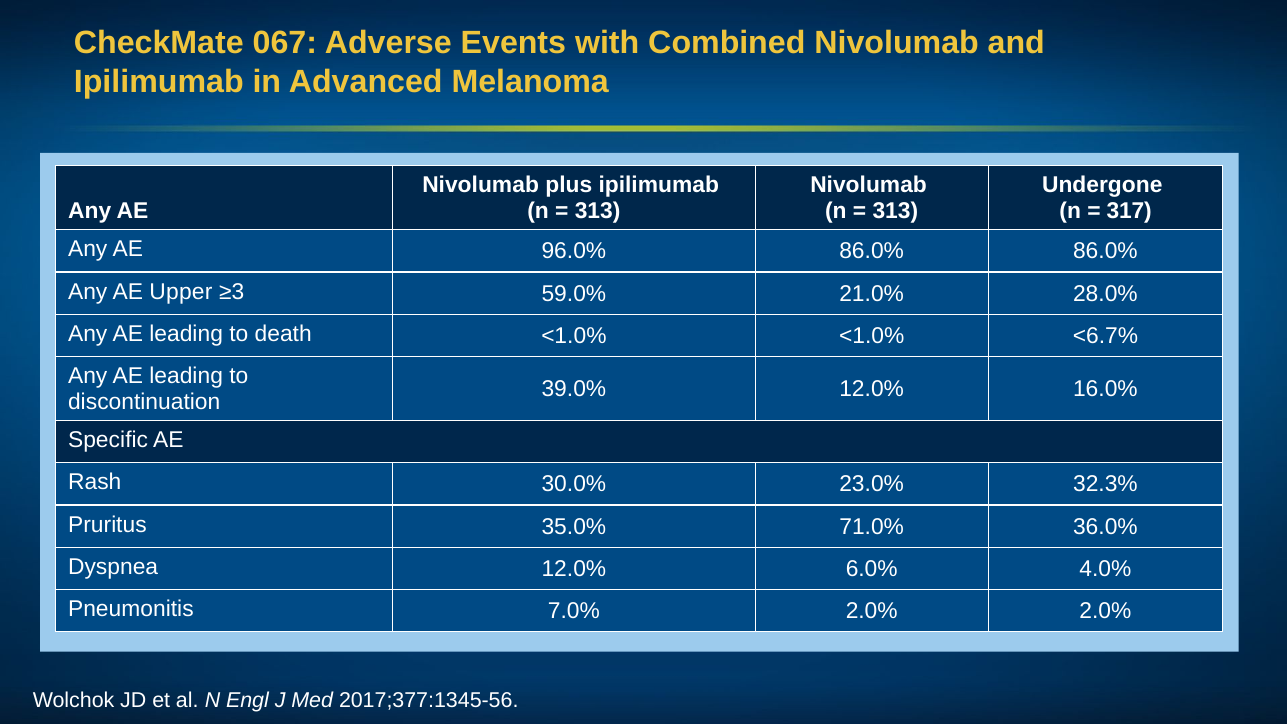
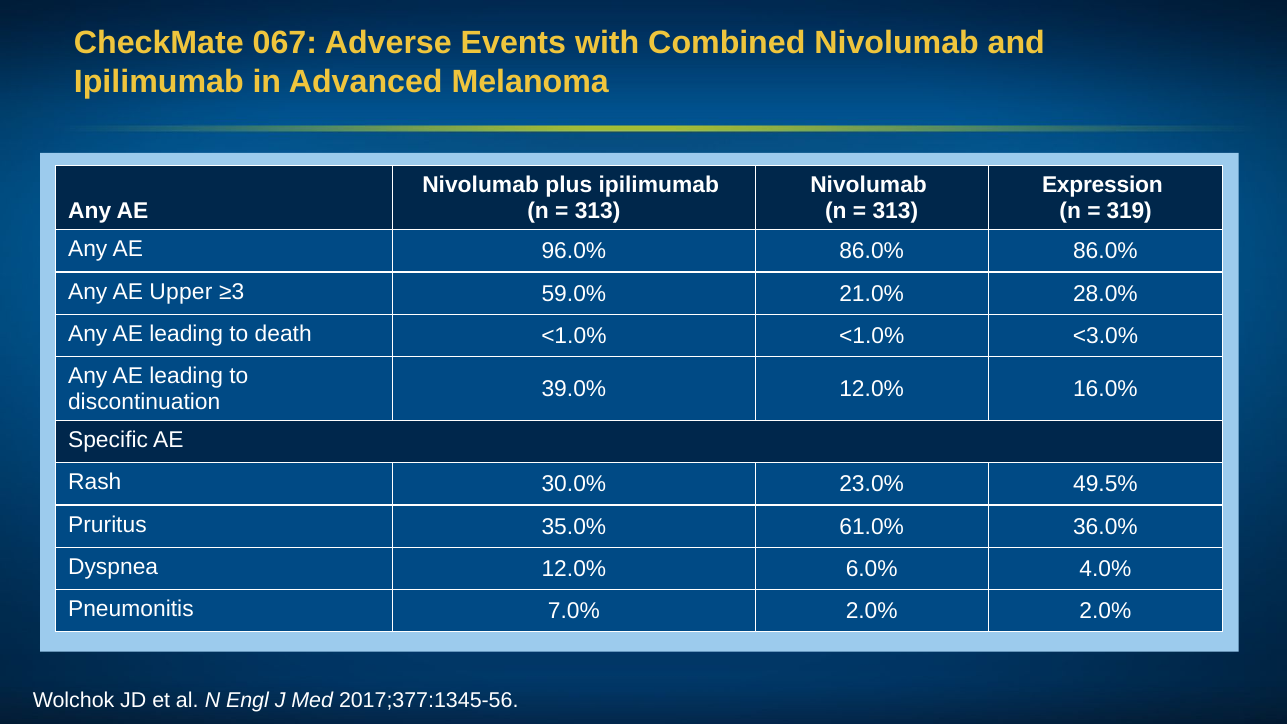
Undergone: Undergone -> Expression (1102, 185)
317: 317 -> 319 (1129, 211)
<6.7%: <6.7% -> <3.0% (1105, 336)
32.3%: 32.3% -> 49.5% (1105, 484)
71.0%: 71.0% -> 61.0% (872, 526)
